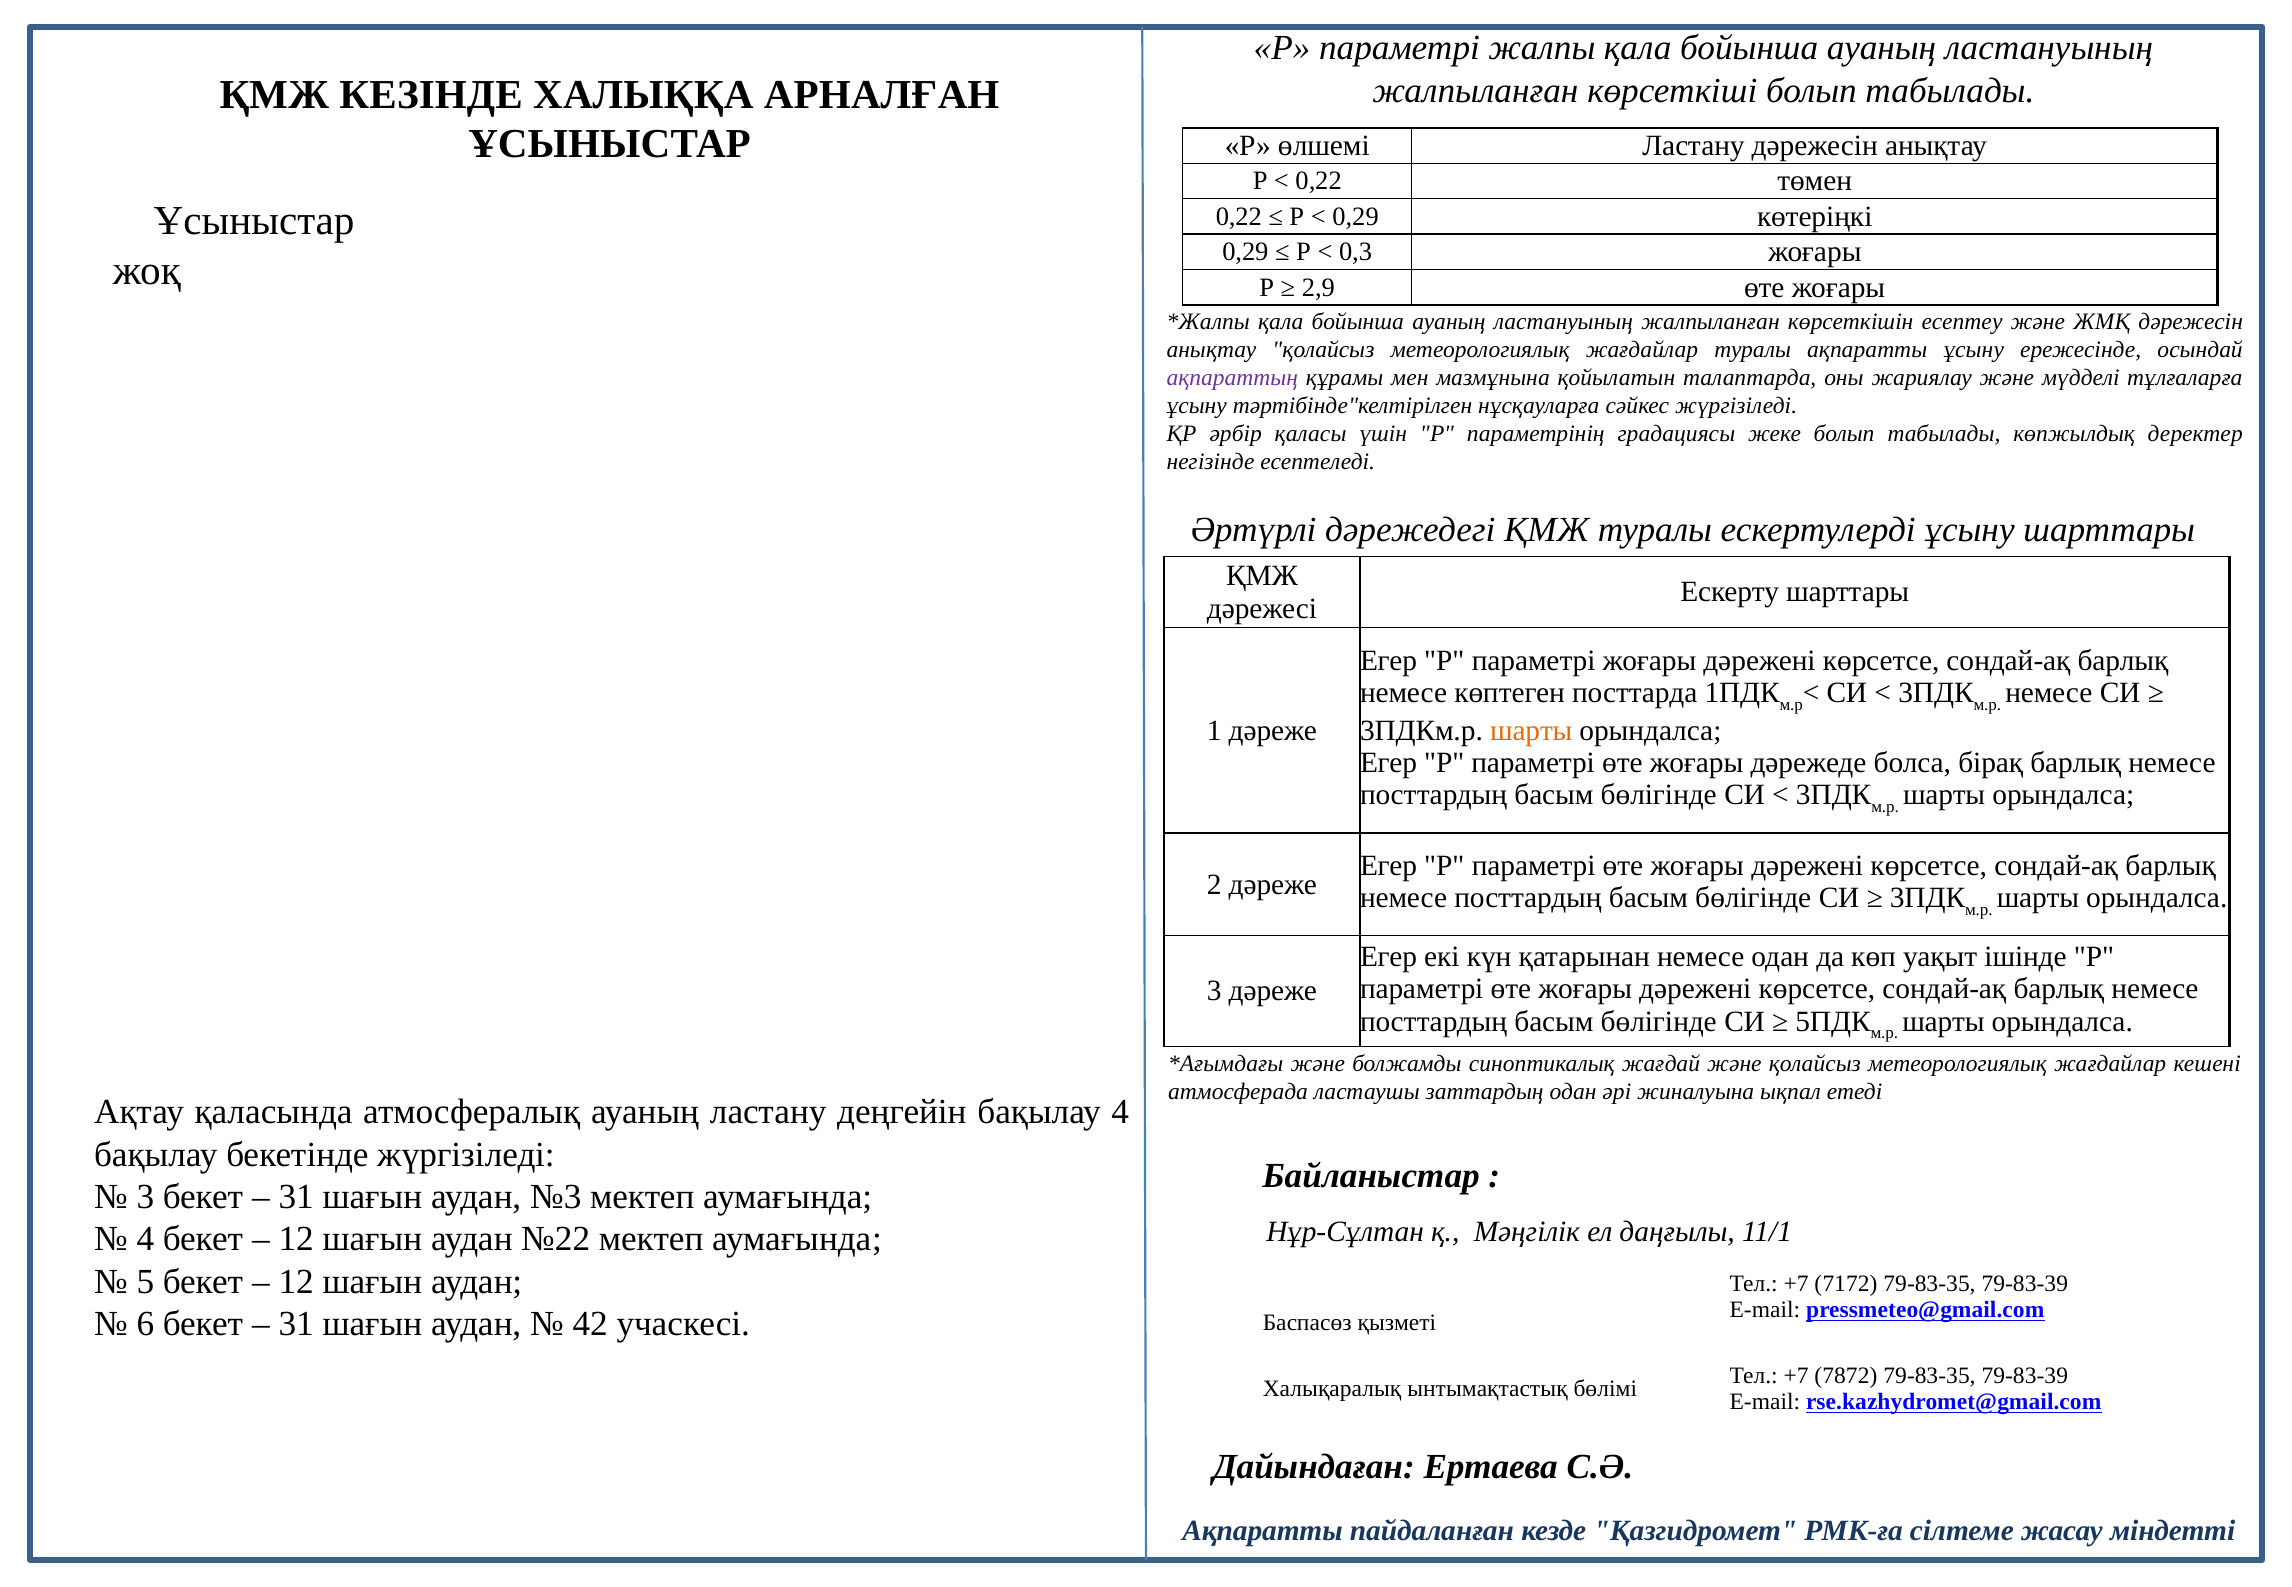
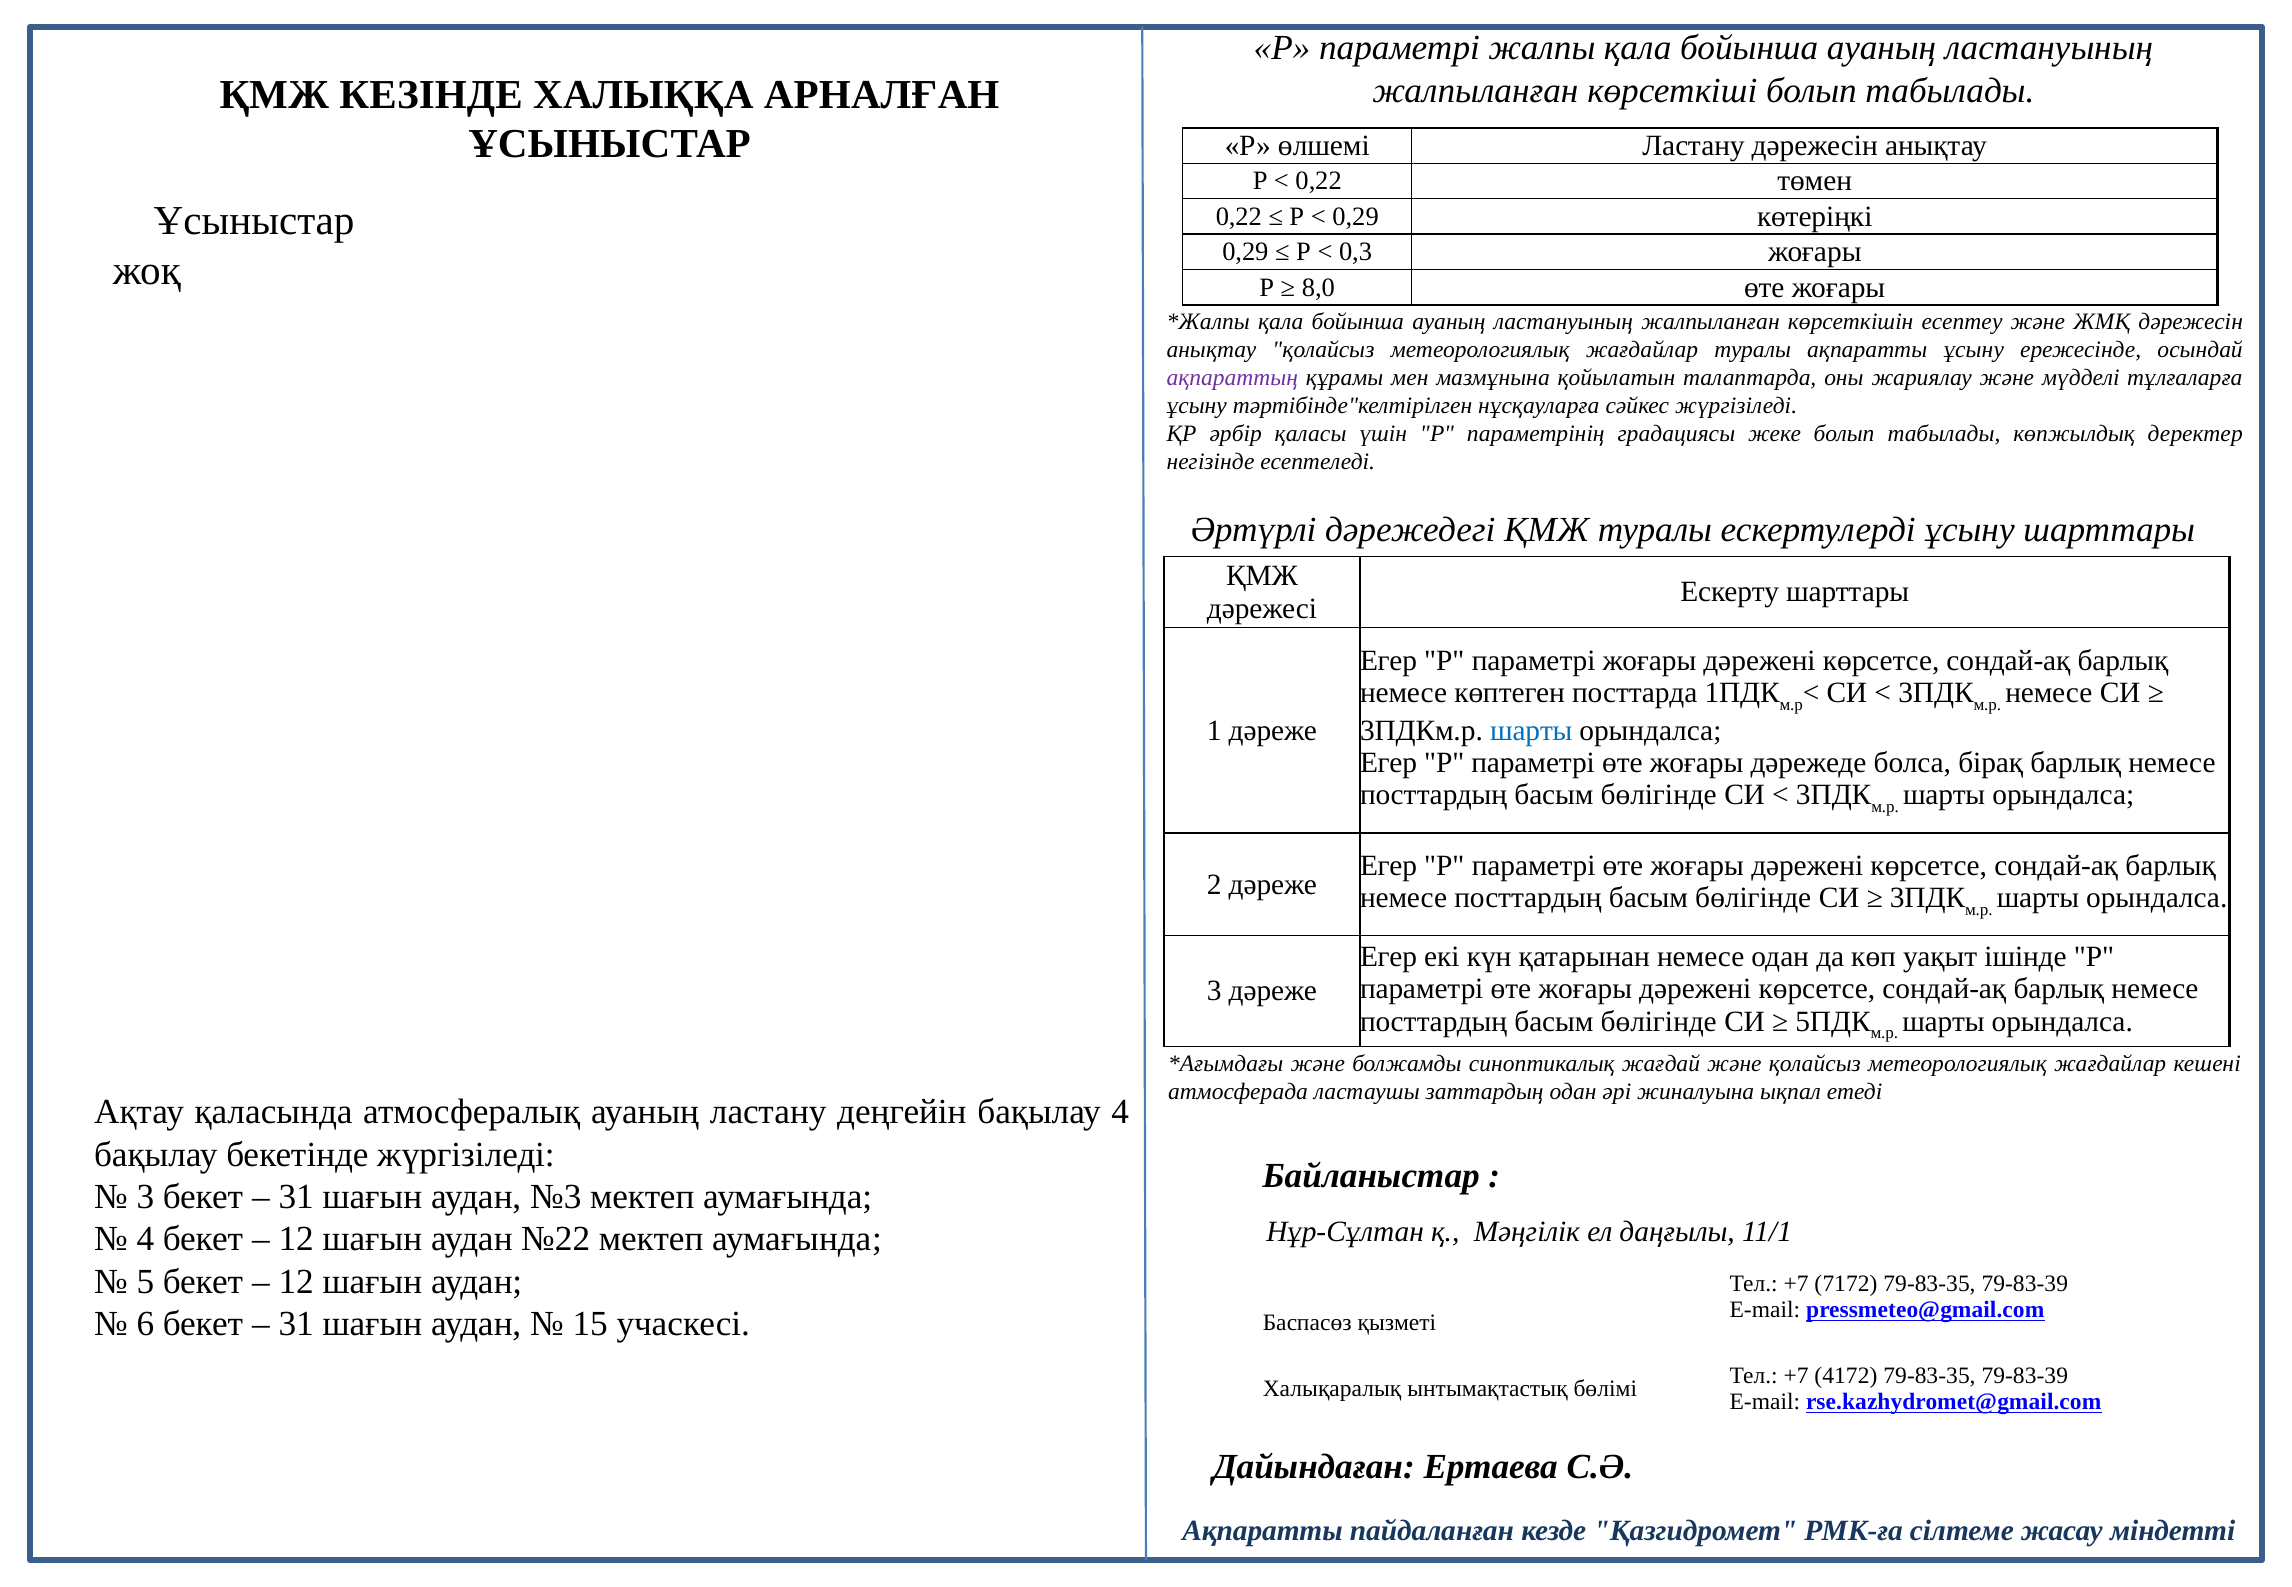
2,9: 2,9 -> 8,0 (1318, 287)
шарты colour: orange -> blue (1531, 730)
42: 42 -> 15 (590, 1324)
7872: 7872 -> 4172 (1846, 1375)
